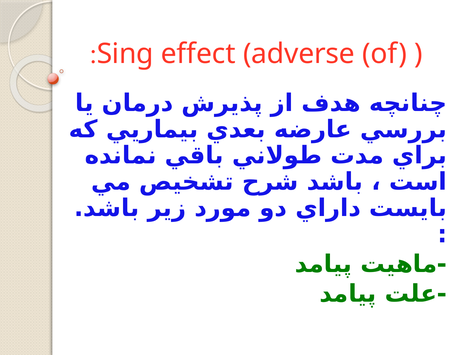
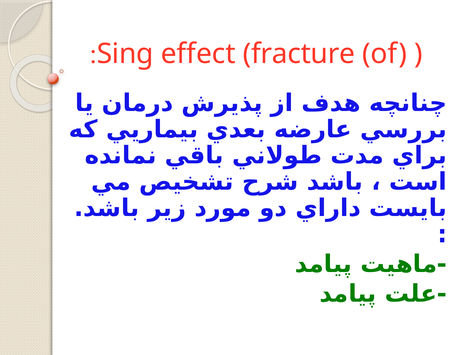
adverse: adverse -> fracture (299, 54)
